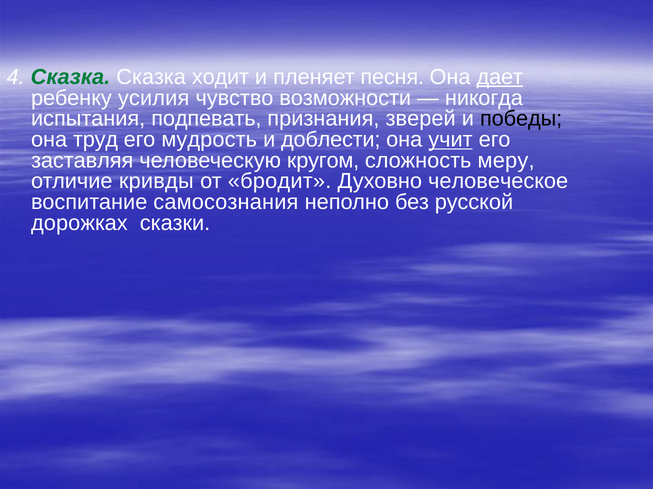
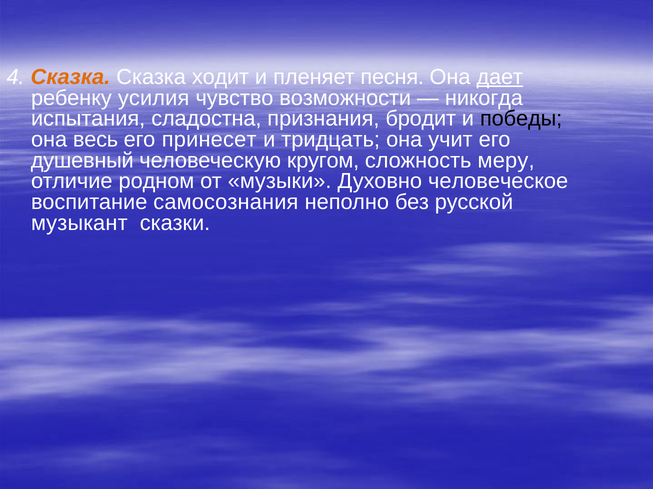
Сказка colour: green -> orange (70, 77)
подпевать: подпевать -> сладостна (206, 119)
зверей: зверей -> бродит (421, 119)
труд: труд -> весь (96, 140)
мудрость: мудрость -> принесет (209, 140)
доблести: доблести -> тридцать (331, 140)
учит underline: present -> none (451, 140)
заставляя: заставляя -> душевный (82, 161)
кривды: кривды -> родном (156, 182)
бродит: бродит -> музыки (280, 182)
дорожках: дорожках -> музыкант (79, 223)
